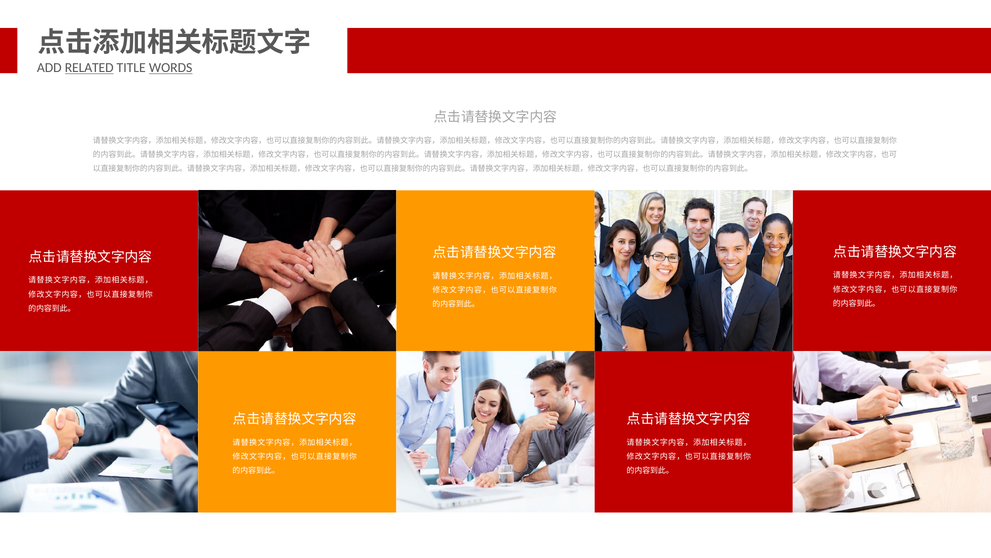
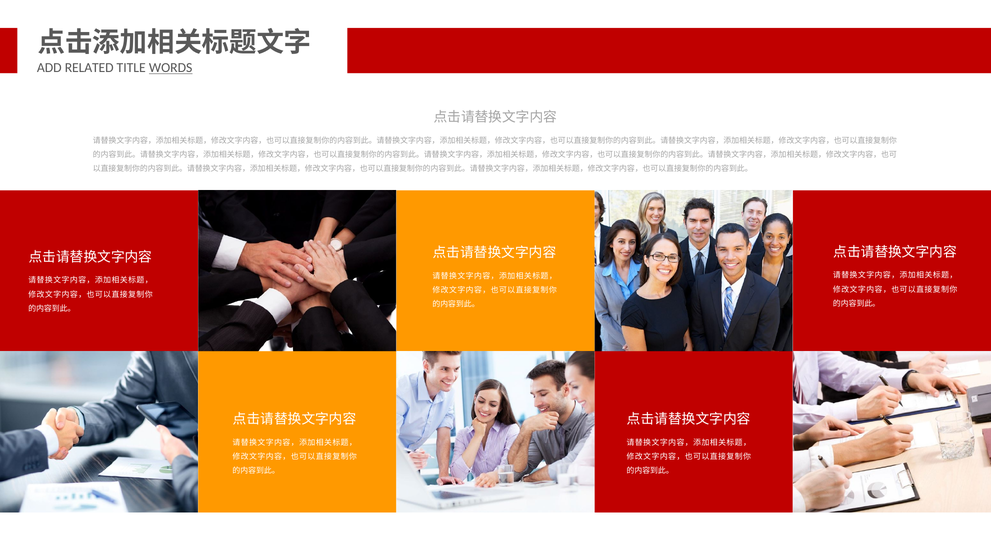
RELATED underline: present -> none (89, 68)
